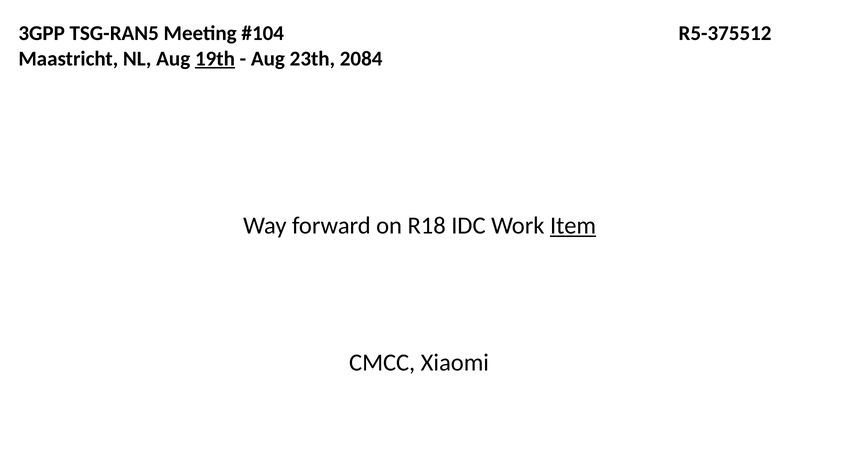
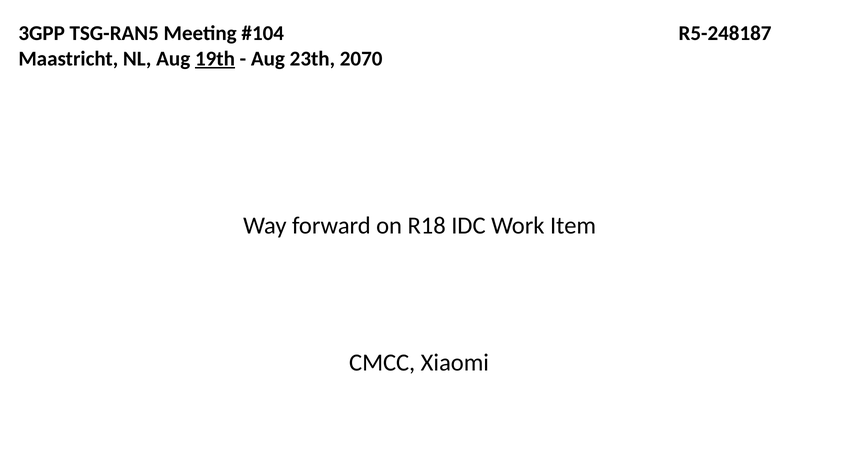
R5-375512: R5-375512 -> R5-248187 (725, 33)
2084: 2084 -> 2070 (361, 59)
Item underline: present -> none (573, 225)
